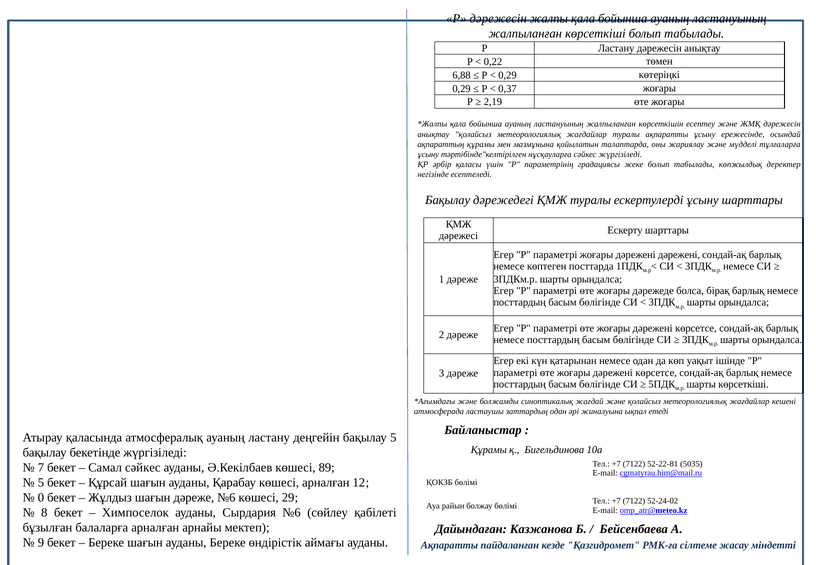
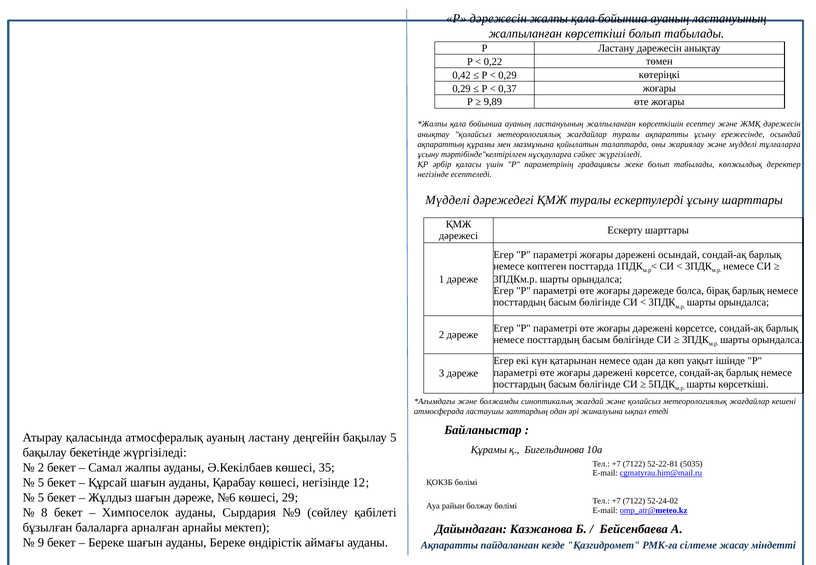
6,88: 6,88 -> 0,42 (462, 75)
2,19: 2,19 -> 9,89 (493, 102)
Бақылау: Бақылау -> Мүдделі (448, 200)
дәрежені дәрежені: дәрежені -> осындай (679, 255)
7: 7 -> 2 (41, 467)
Самал сәйкес: сәйкес -> жалпы (143, 467)
89: 89 -> 35 (327, 467)
көшесі арналған: арналған -> негізінде (326, 483)
0: 0 -> 5 (41, 498)
Сырдария №6: №6 -> №9 (292, 513)
